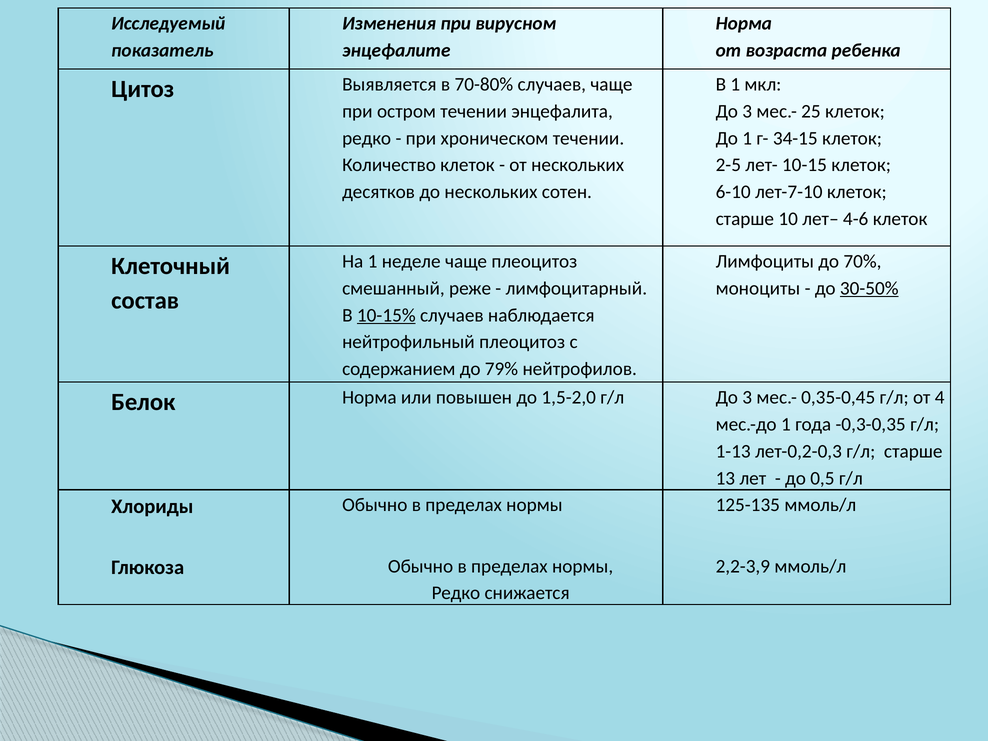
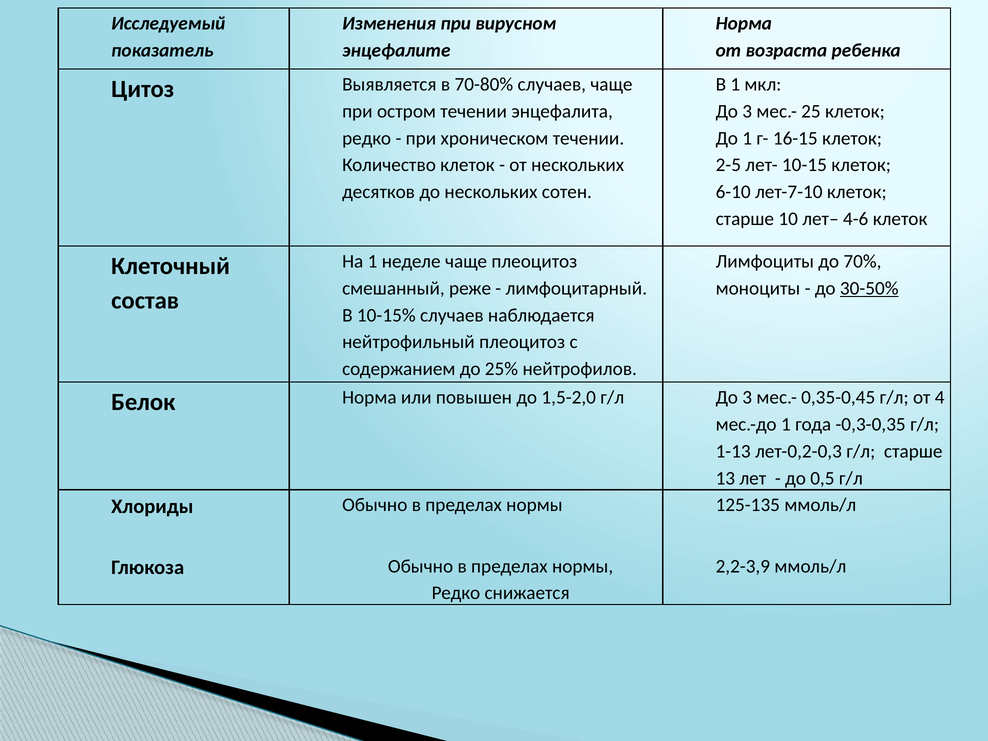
34-15: 34-15 -> 16-15 (795, 138)
10-15% underline: present -> none (386, 315)
79%: 79% -> 25% (501, 369)
